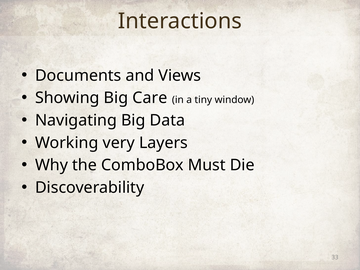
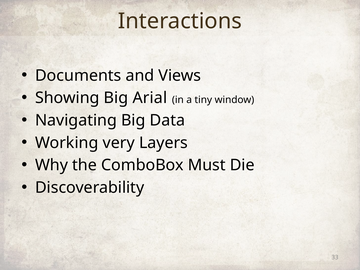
Care: Care -> Arial (150, 98)
